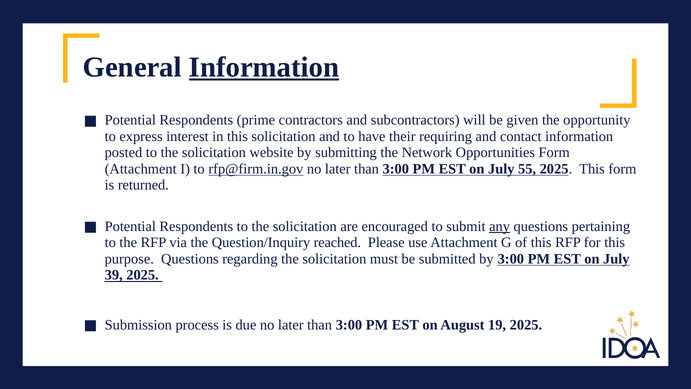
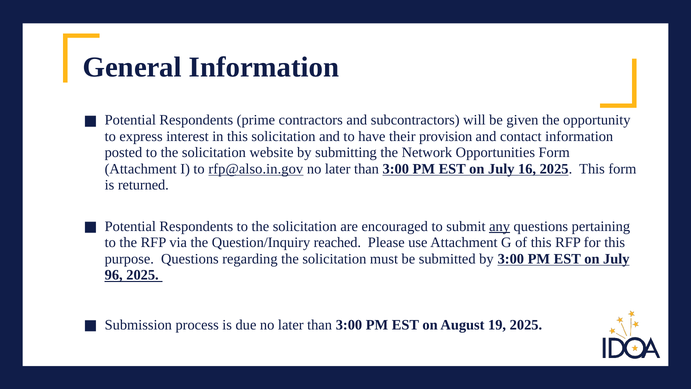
Information underline: present -> none (264, 67)
requiring: requiring -> provision (446, 136)
rfp@firm.in.gov: rfp@firm.in.gov -> rfp@also.in.gov (256, 169)
55: 55 -> 16 (527, 169)
39: 39 -> 96 (114, 275)
